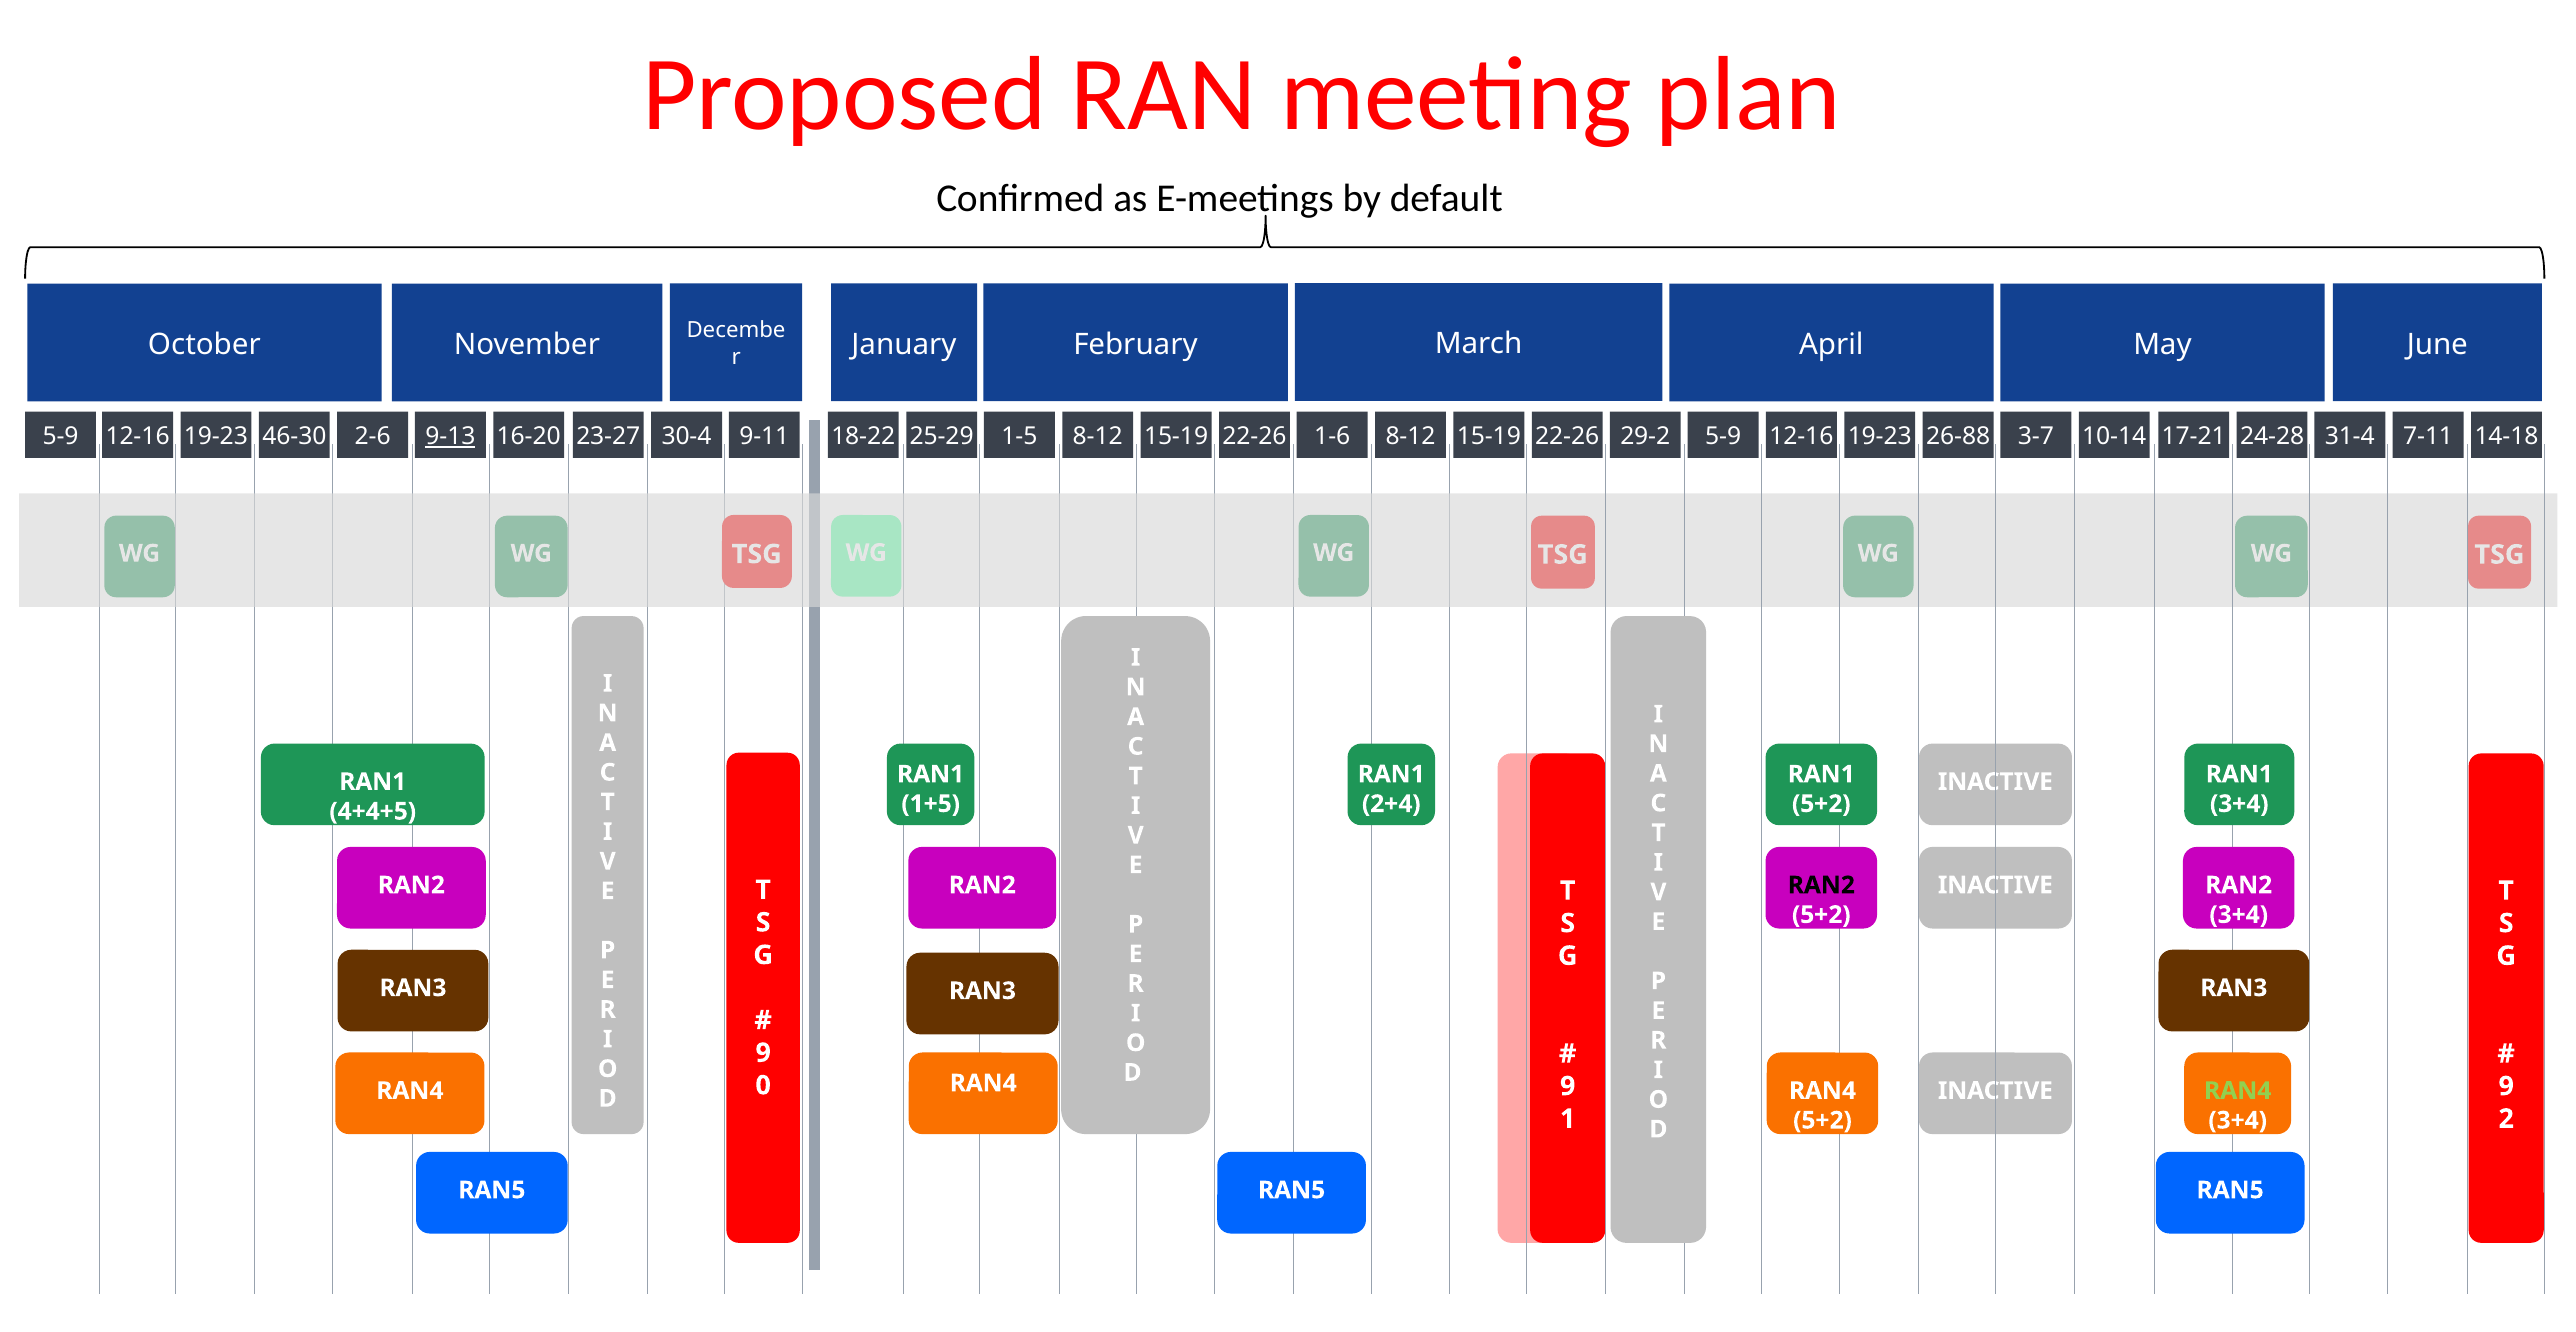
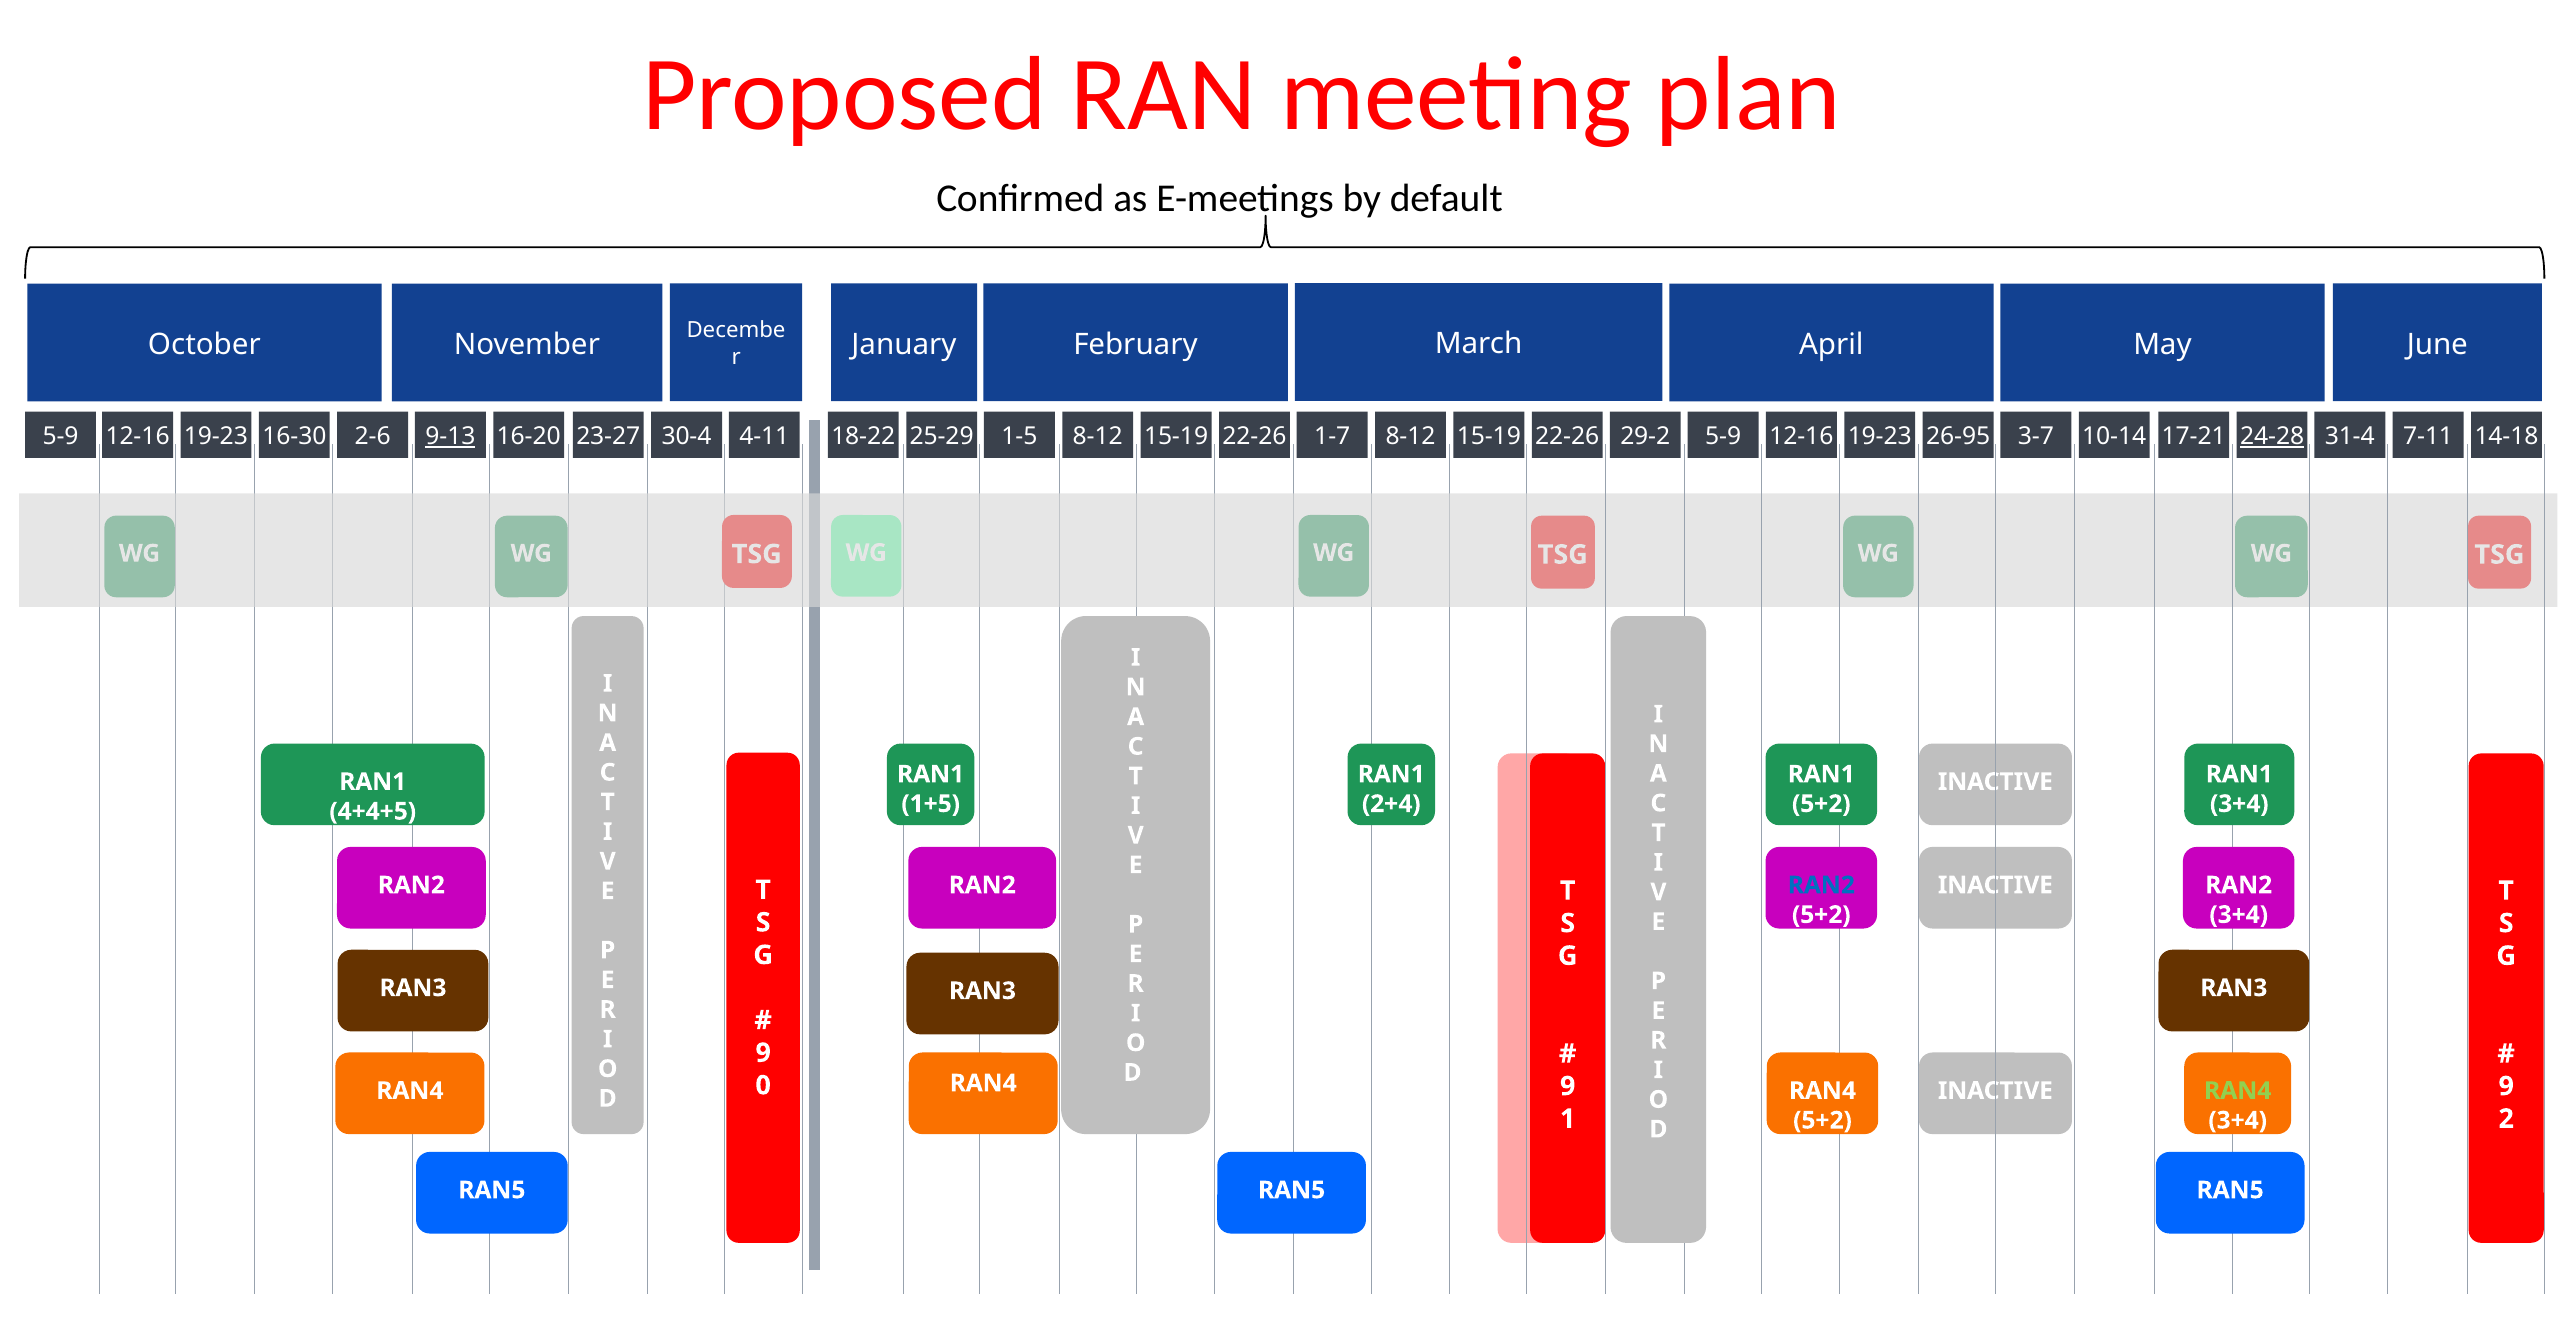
46-30: 46-30 -> 16-30 (294, 437)
9-11: 9-11 -> 4-11 (764, 437)
1-6: 1-6 -> 1-7 (1332, 437)
26-88: 26-88 -> 26-95 (1958, 437)
24-28 underline: none -> present (2272, 437)
RAN2 colour: black -> blue (1821, 885)
